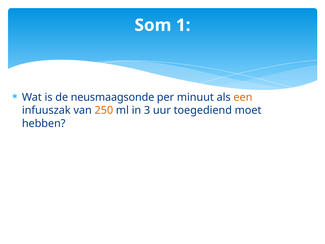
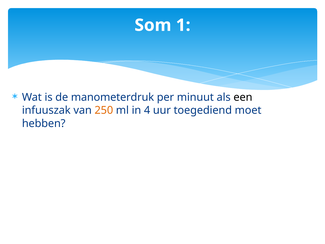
neusmaagsonde: neusmaagsonde -> manometerdruk (113, 97)
een colour: orange -> black (243, 97)
3: 3 -> 4 (147, 110)
